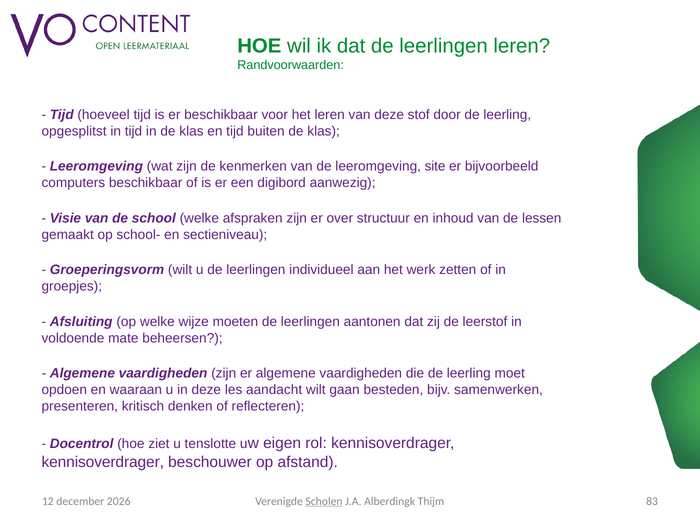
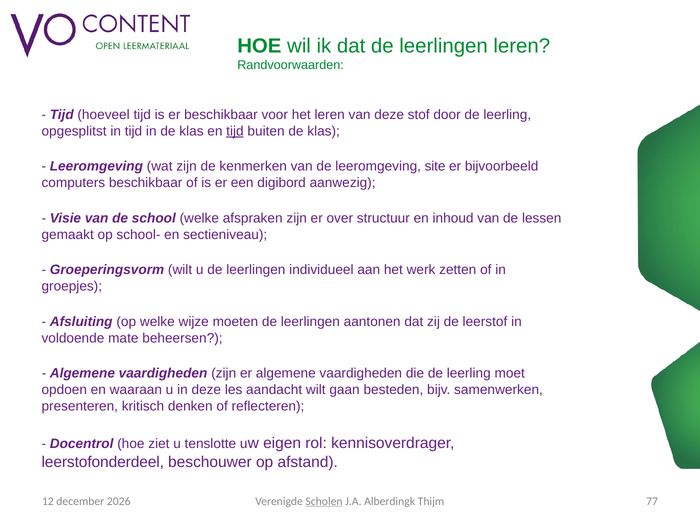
tijd underline: none -> present (235, 131)
kennisoverdrager: kennisoverdrager -> leerstofonderdeel (103, 462)
83: 83 -> 77 (652, 501)
